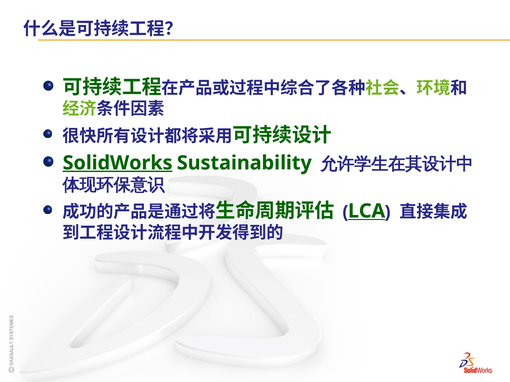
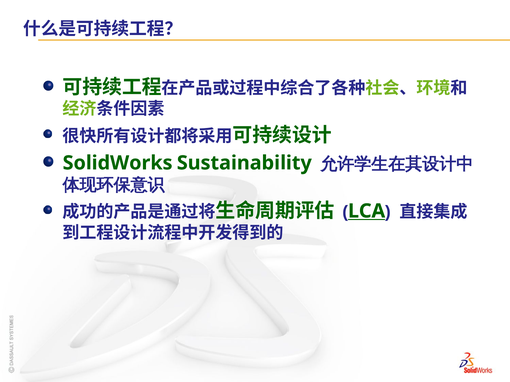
SolidWorks underline: present -> none (118, 163)
